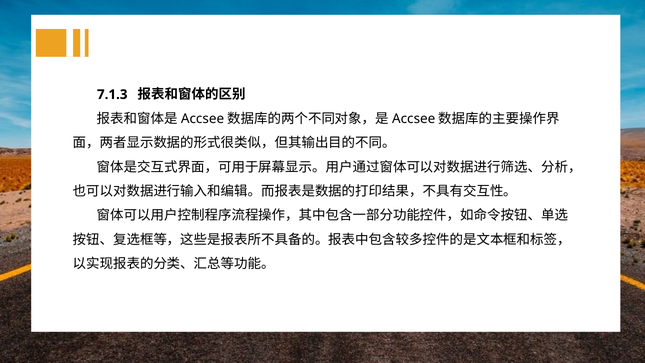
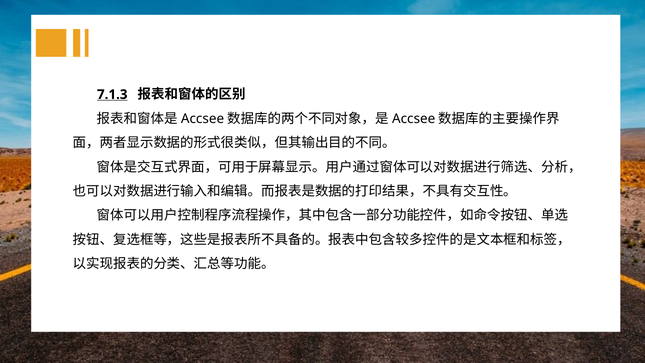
7.1.3 underline: none -> present (112, 94)
